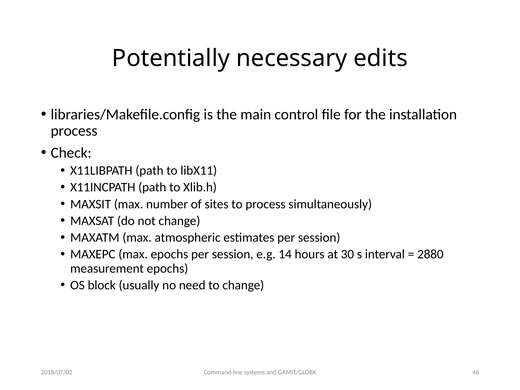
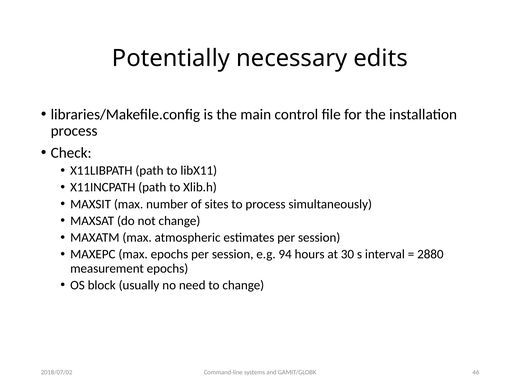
14: 14 -> 94 (285, 254)
